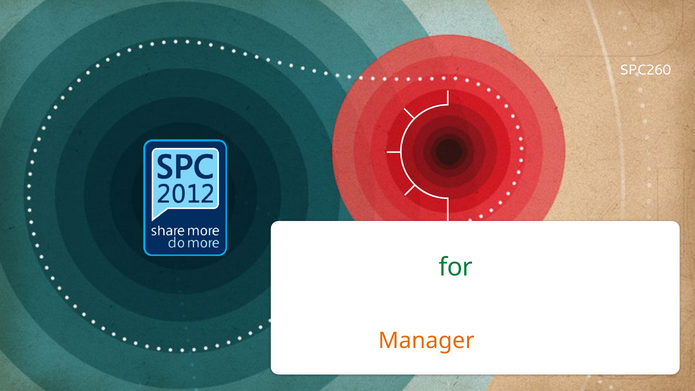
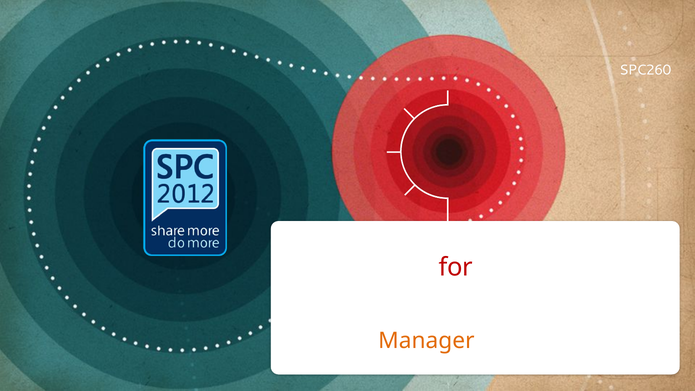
for colour: green -> red (456, 267)
